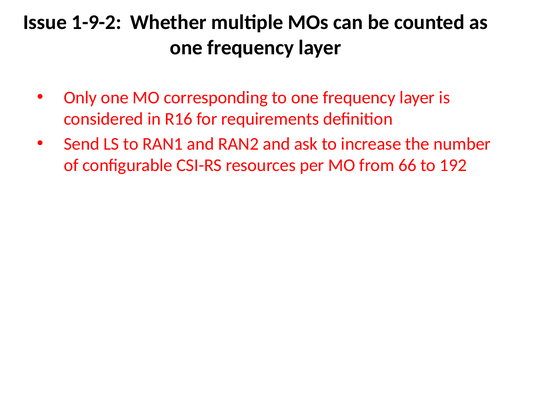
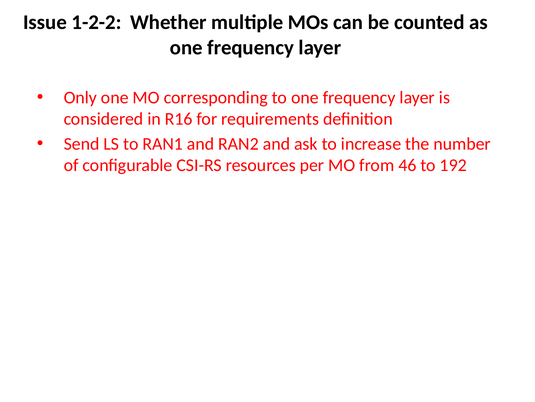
1-9-2: 1-9-2 -> 1-2-2 (96, 22)
66: 66 -> 46 (407, 165)
